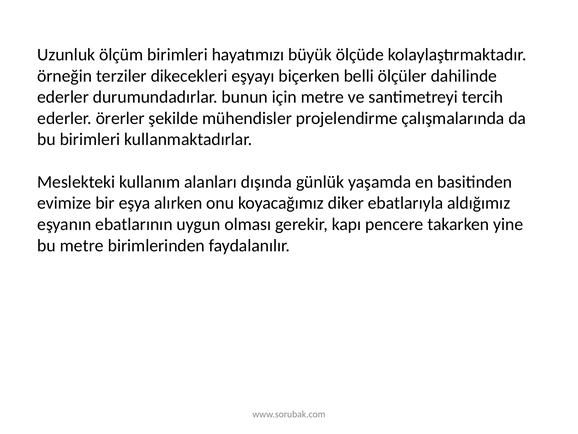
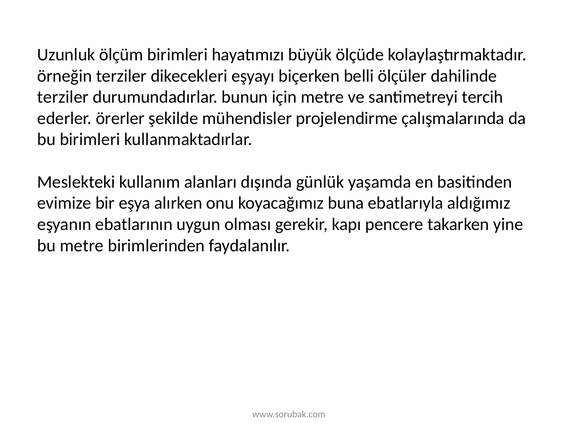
ederler: ederler -> terziler (63, 97)
diker: diker -> buna (346, 203)
